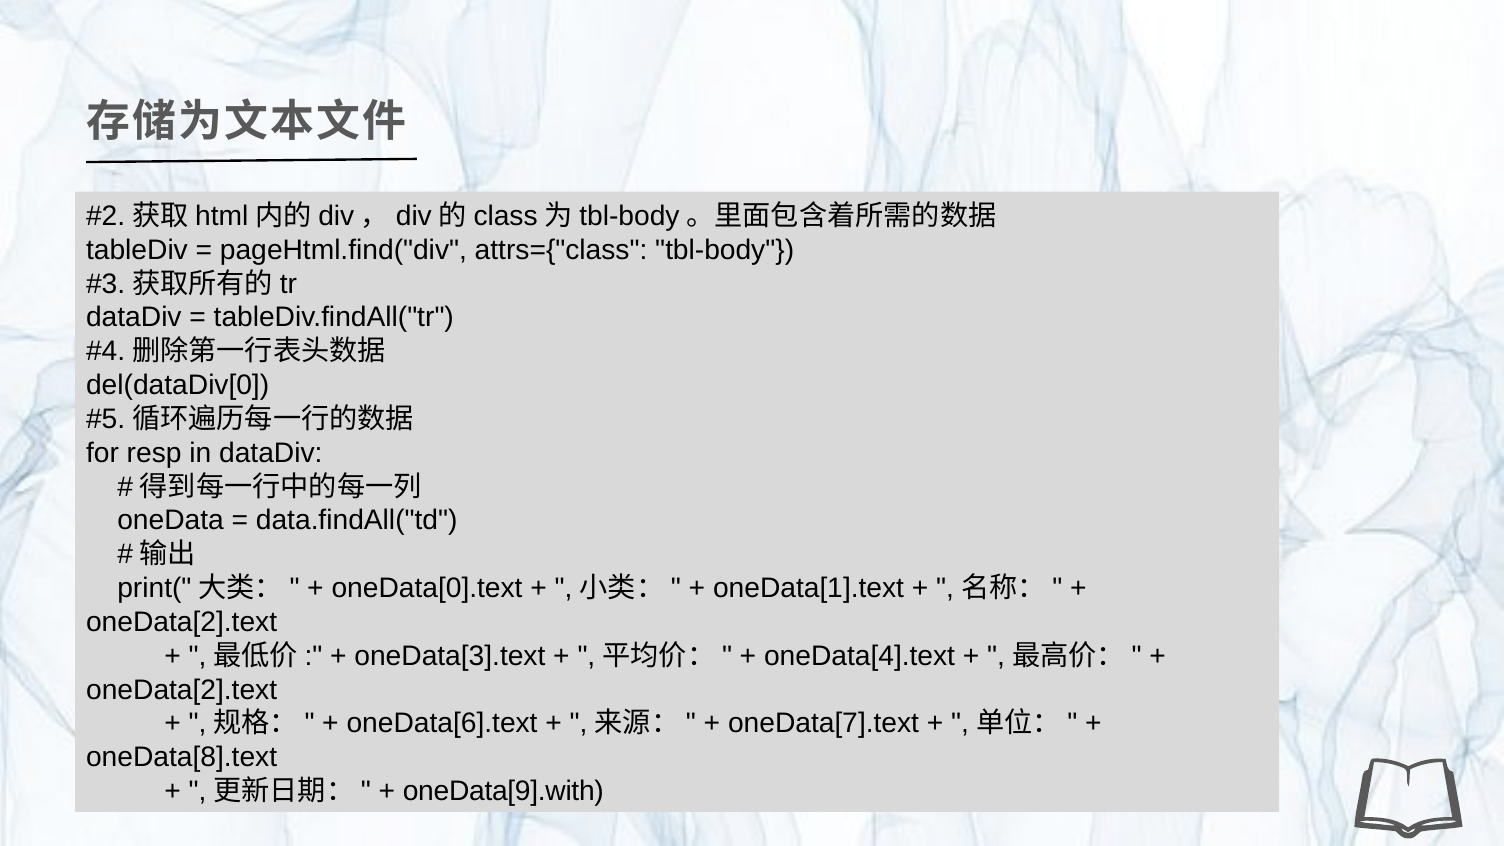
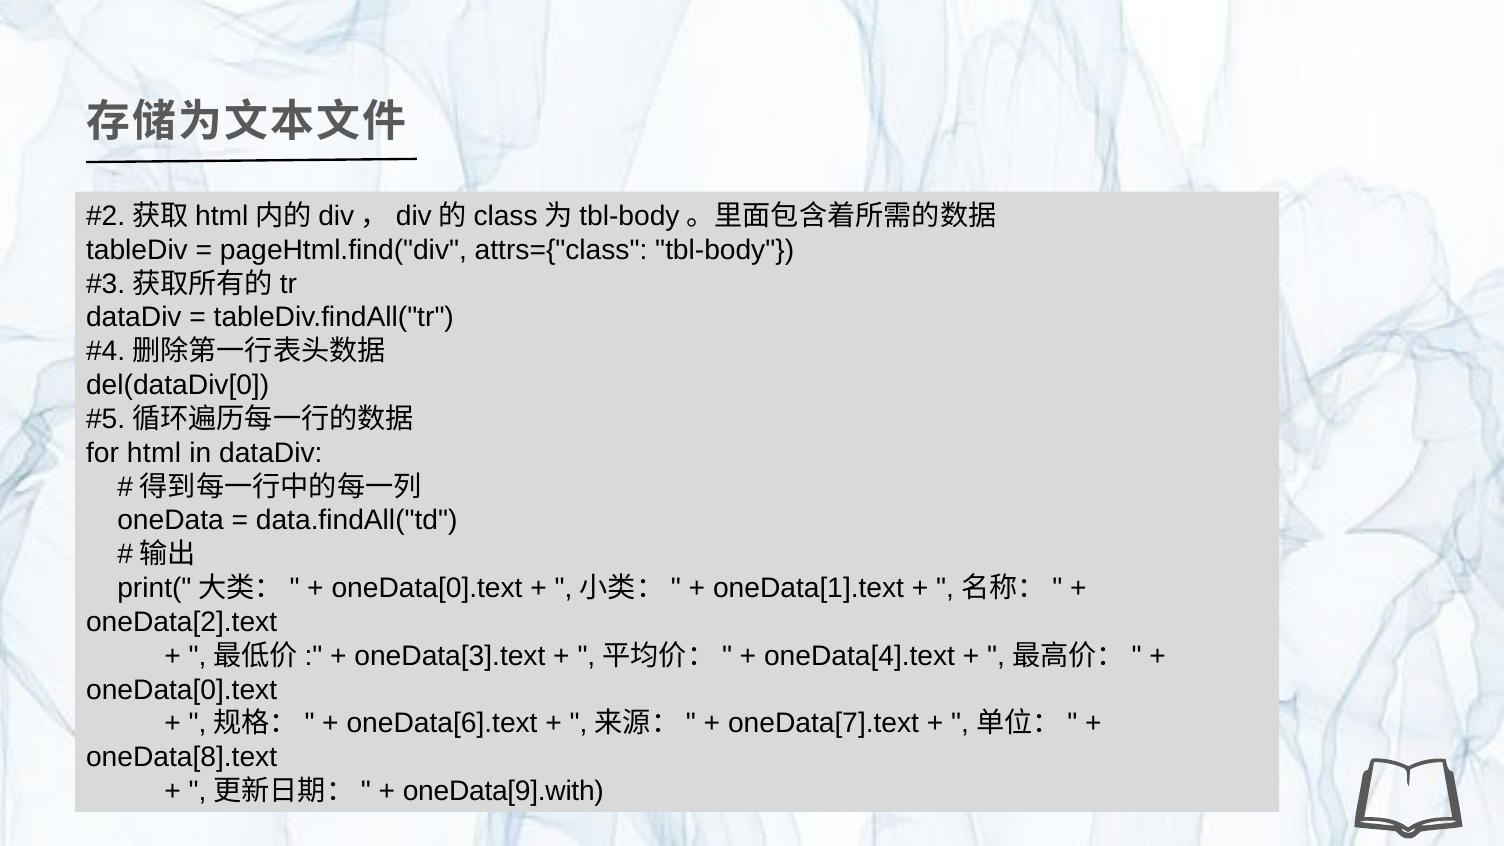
resp: resp -> html (154, 453)
oneData[2].text: oneData[2].text -> oneData[0].text (182, 690)
